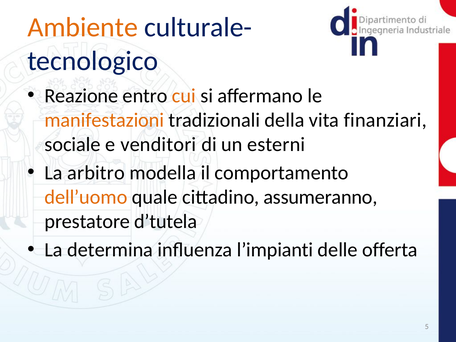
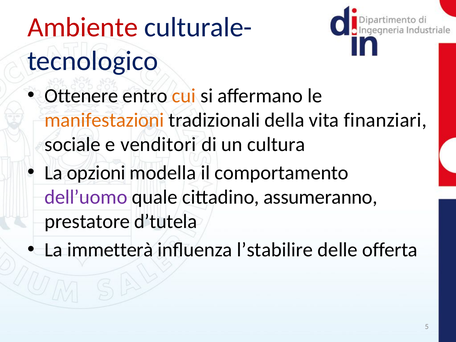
Ambiente colour: orange -> red (83, 27)
Reazione: Reazione -> Ottenere (81, 96)
esterni: esterni -> cultura (276, 144)
arbitro: arbitro -> opzioni (96, 173)
dell’uomo colour: orange -> purple (86, 197)
determina: determina -> immetterà (110, 250)
l’impianti: l’impianti -> l’stabilire (275, 250)
